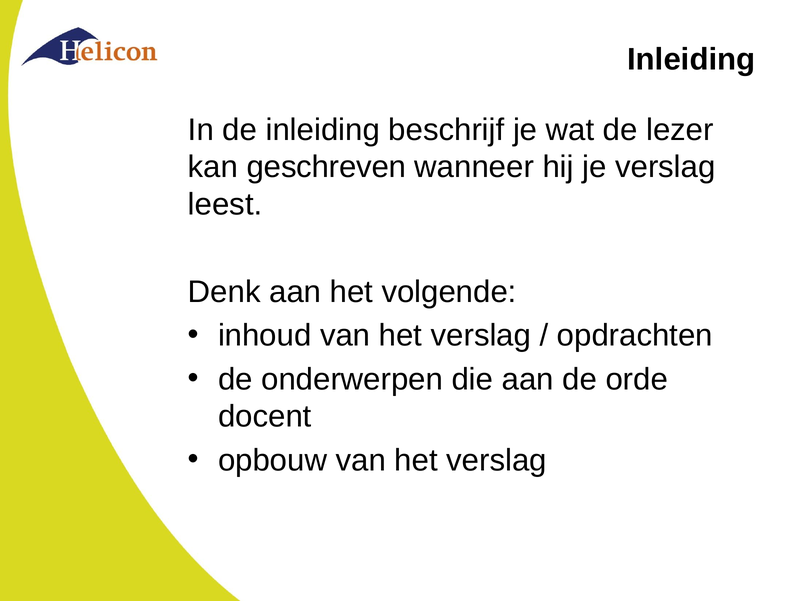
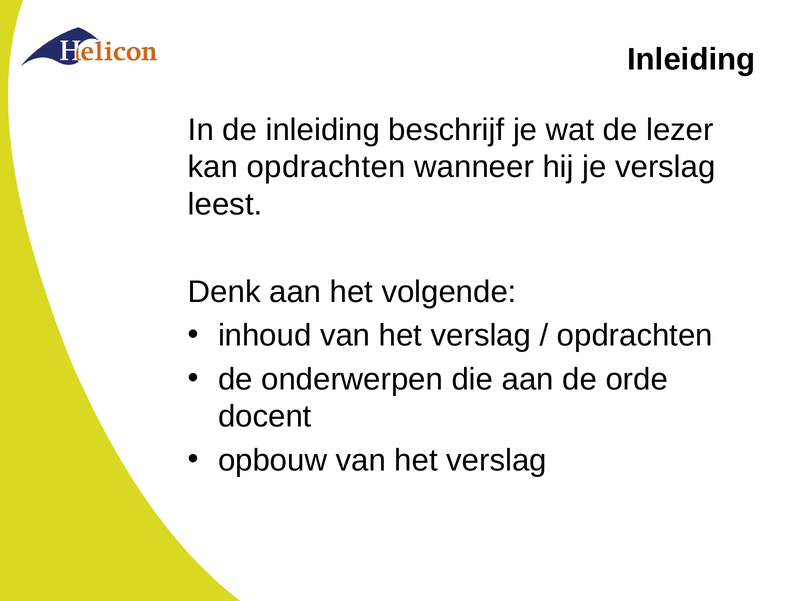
kan geschreven: geschreven -> opdrachten (326, 167)
